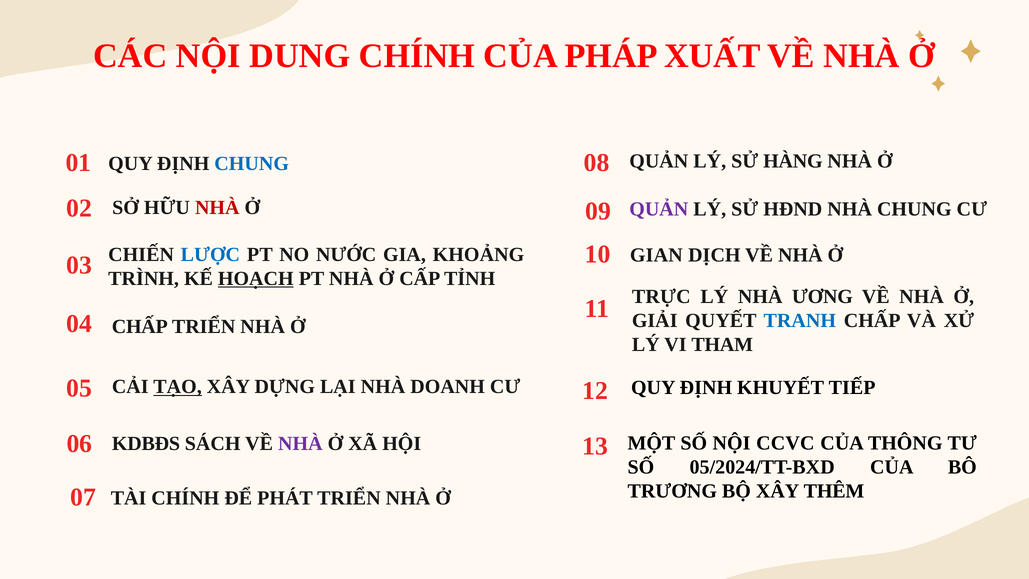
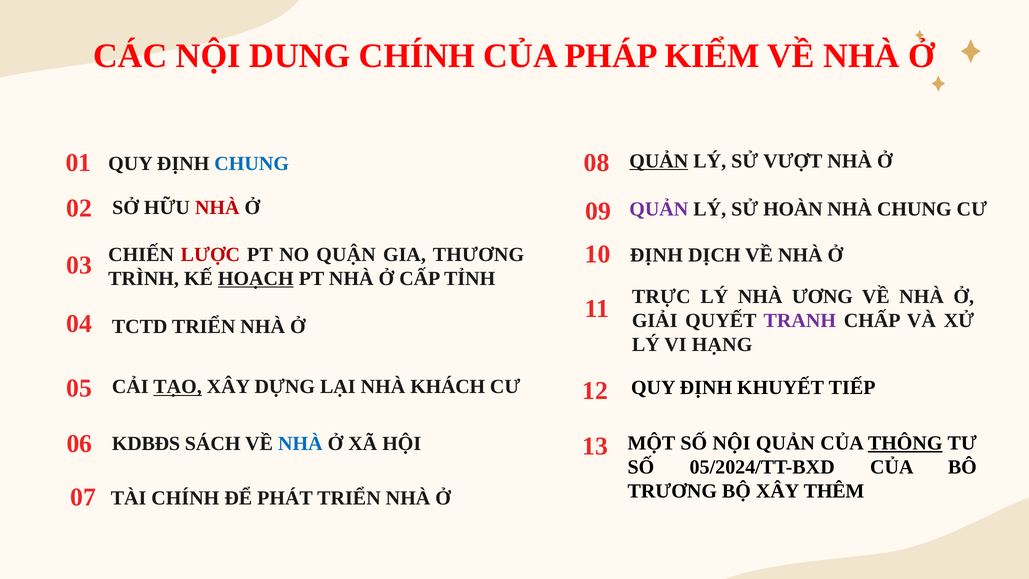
XUẤT: XUẤT -> KIỂM (712, 56)
QUẢN underline: none -> present (659, 161)
HÀNG: HÀNG -> VƯỢT (793, 161)
HĐND: HĐND -> HOÀN (793, 209)
LƯỢC colour: blue -> red (210, 254)
NƯỚC: NƯỚC -> QUẬN (346, 254)
KHOẢNG: KHOẢNG -> THƯƠNG (478, 254)
GIAN: GIAN -> ĐỊNH (656, 255)
TRANH colour: blue -> purple (800, 321)
CHẤP: CHẤP -> TCTD (140, 327)
THAM: THAM -> HẠNG (722, 345)
DOANH: DOANH -> KHÁCH (448, 387)
NỘI CCVC: CCVC -> QUẢN (785, 443)
THÔNG underline: none -> present (905, 443)
NHÀ colour: purple -> blue (300, 444)
